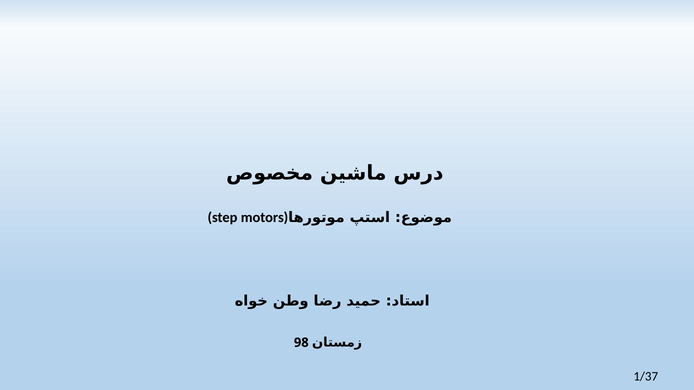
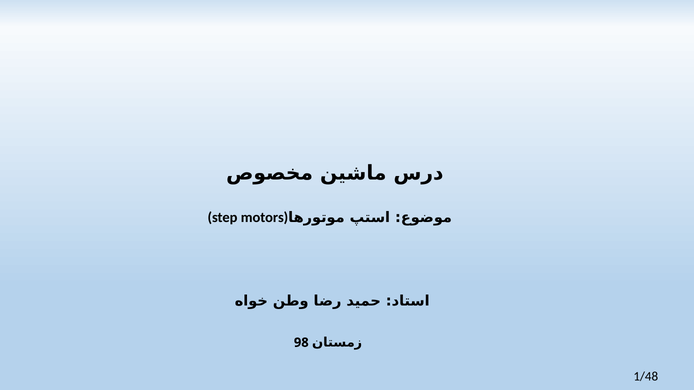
1/37: 1/37 -> 1/48 (646, 377)
